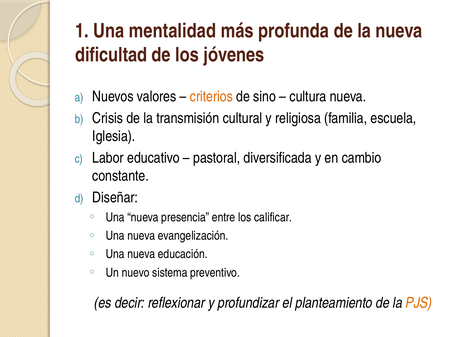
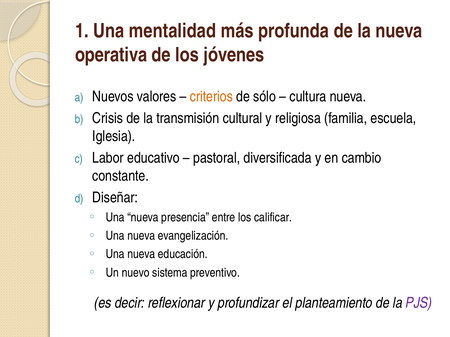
dificultad: dificultad -> operativa (111, 55)
sino: sino -> sólo (265, 97)
PJS colour: orange -> purple (419, 303)
